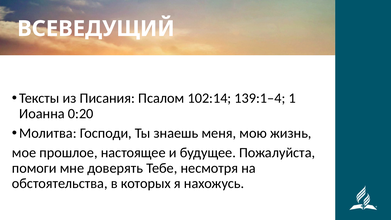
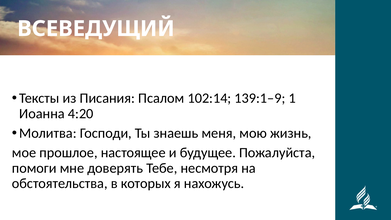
139:1–4: 139:1–4 -> 139:1–9 (260, 98)
0:20: 0:20 -> 4:20 (81, 114)
